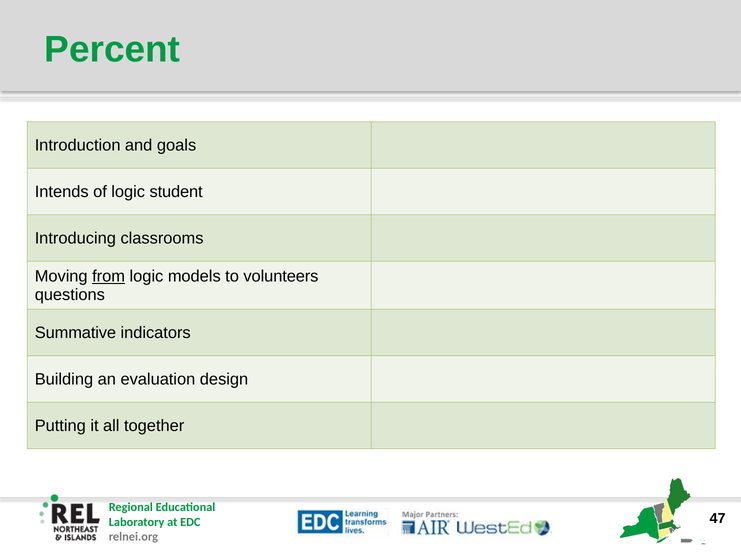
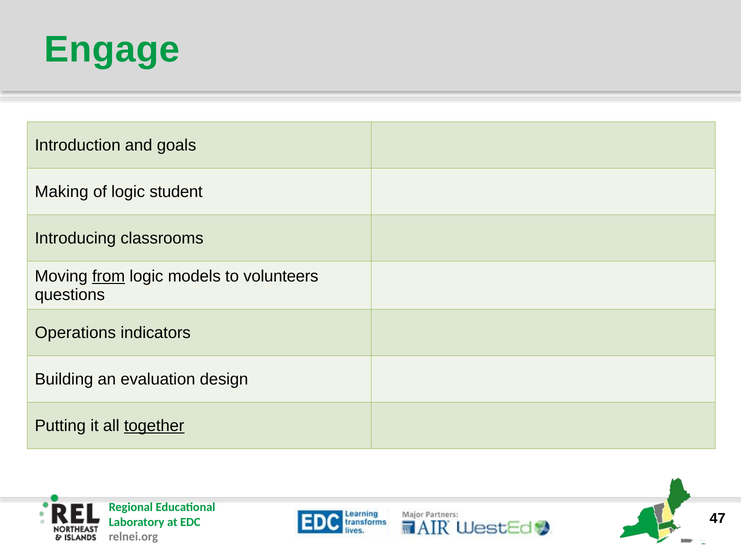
Percent: Percent -> Engage (112, 50)
Intends: Intends -> Making (62, 192)
Summative: Summative -> Operations (75, 333)
together underline: none -> present (154, 426)
